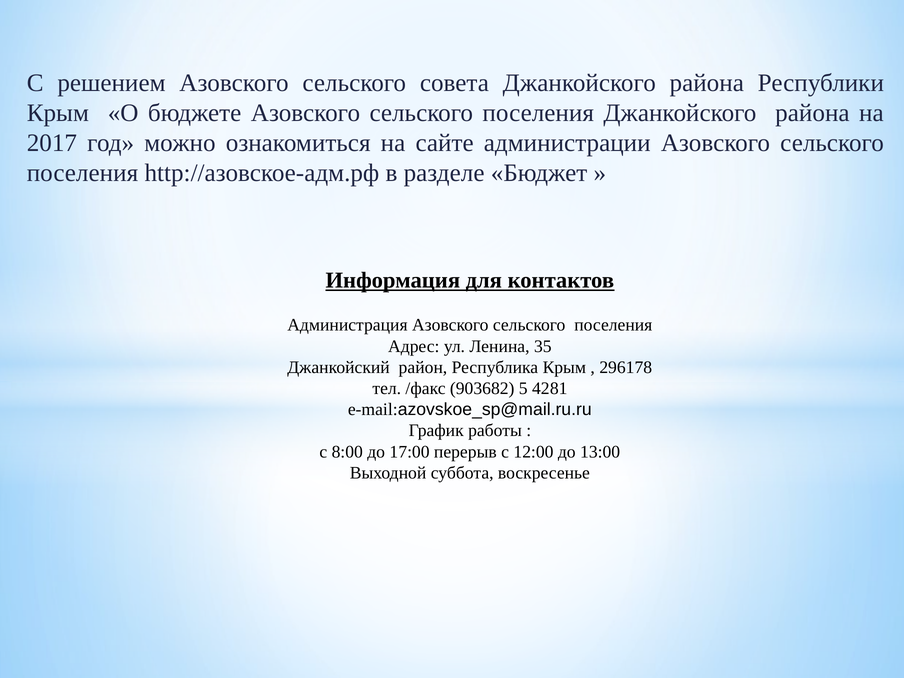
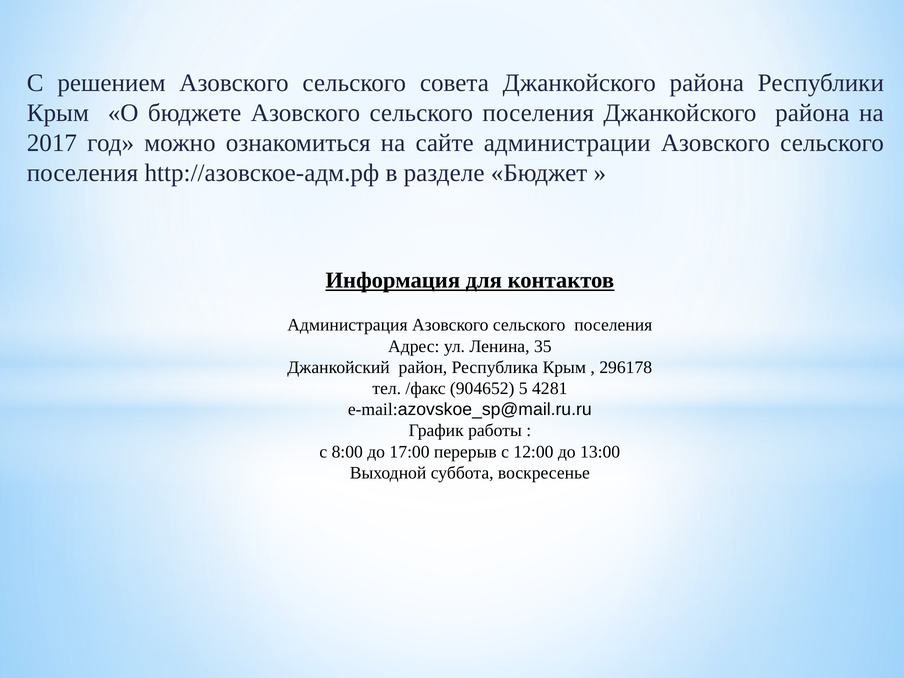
903682: 903682 -> 904652 (482, 388)
